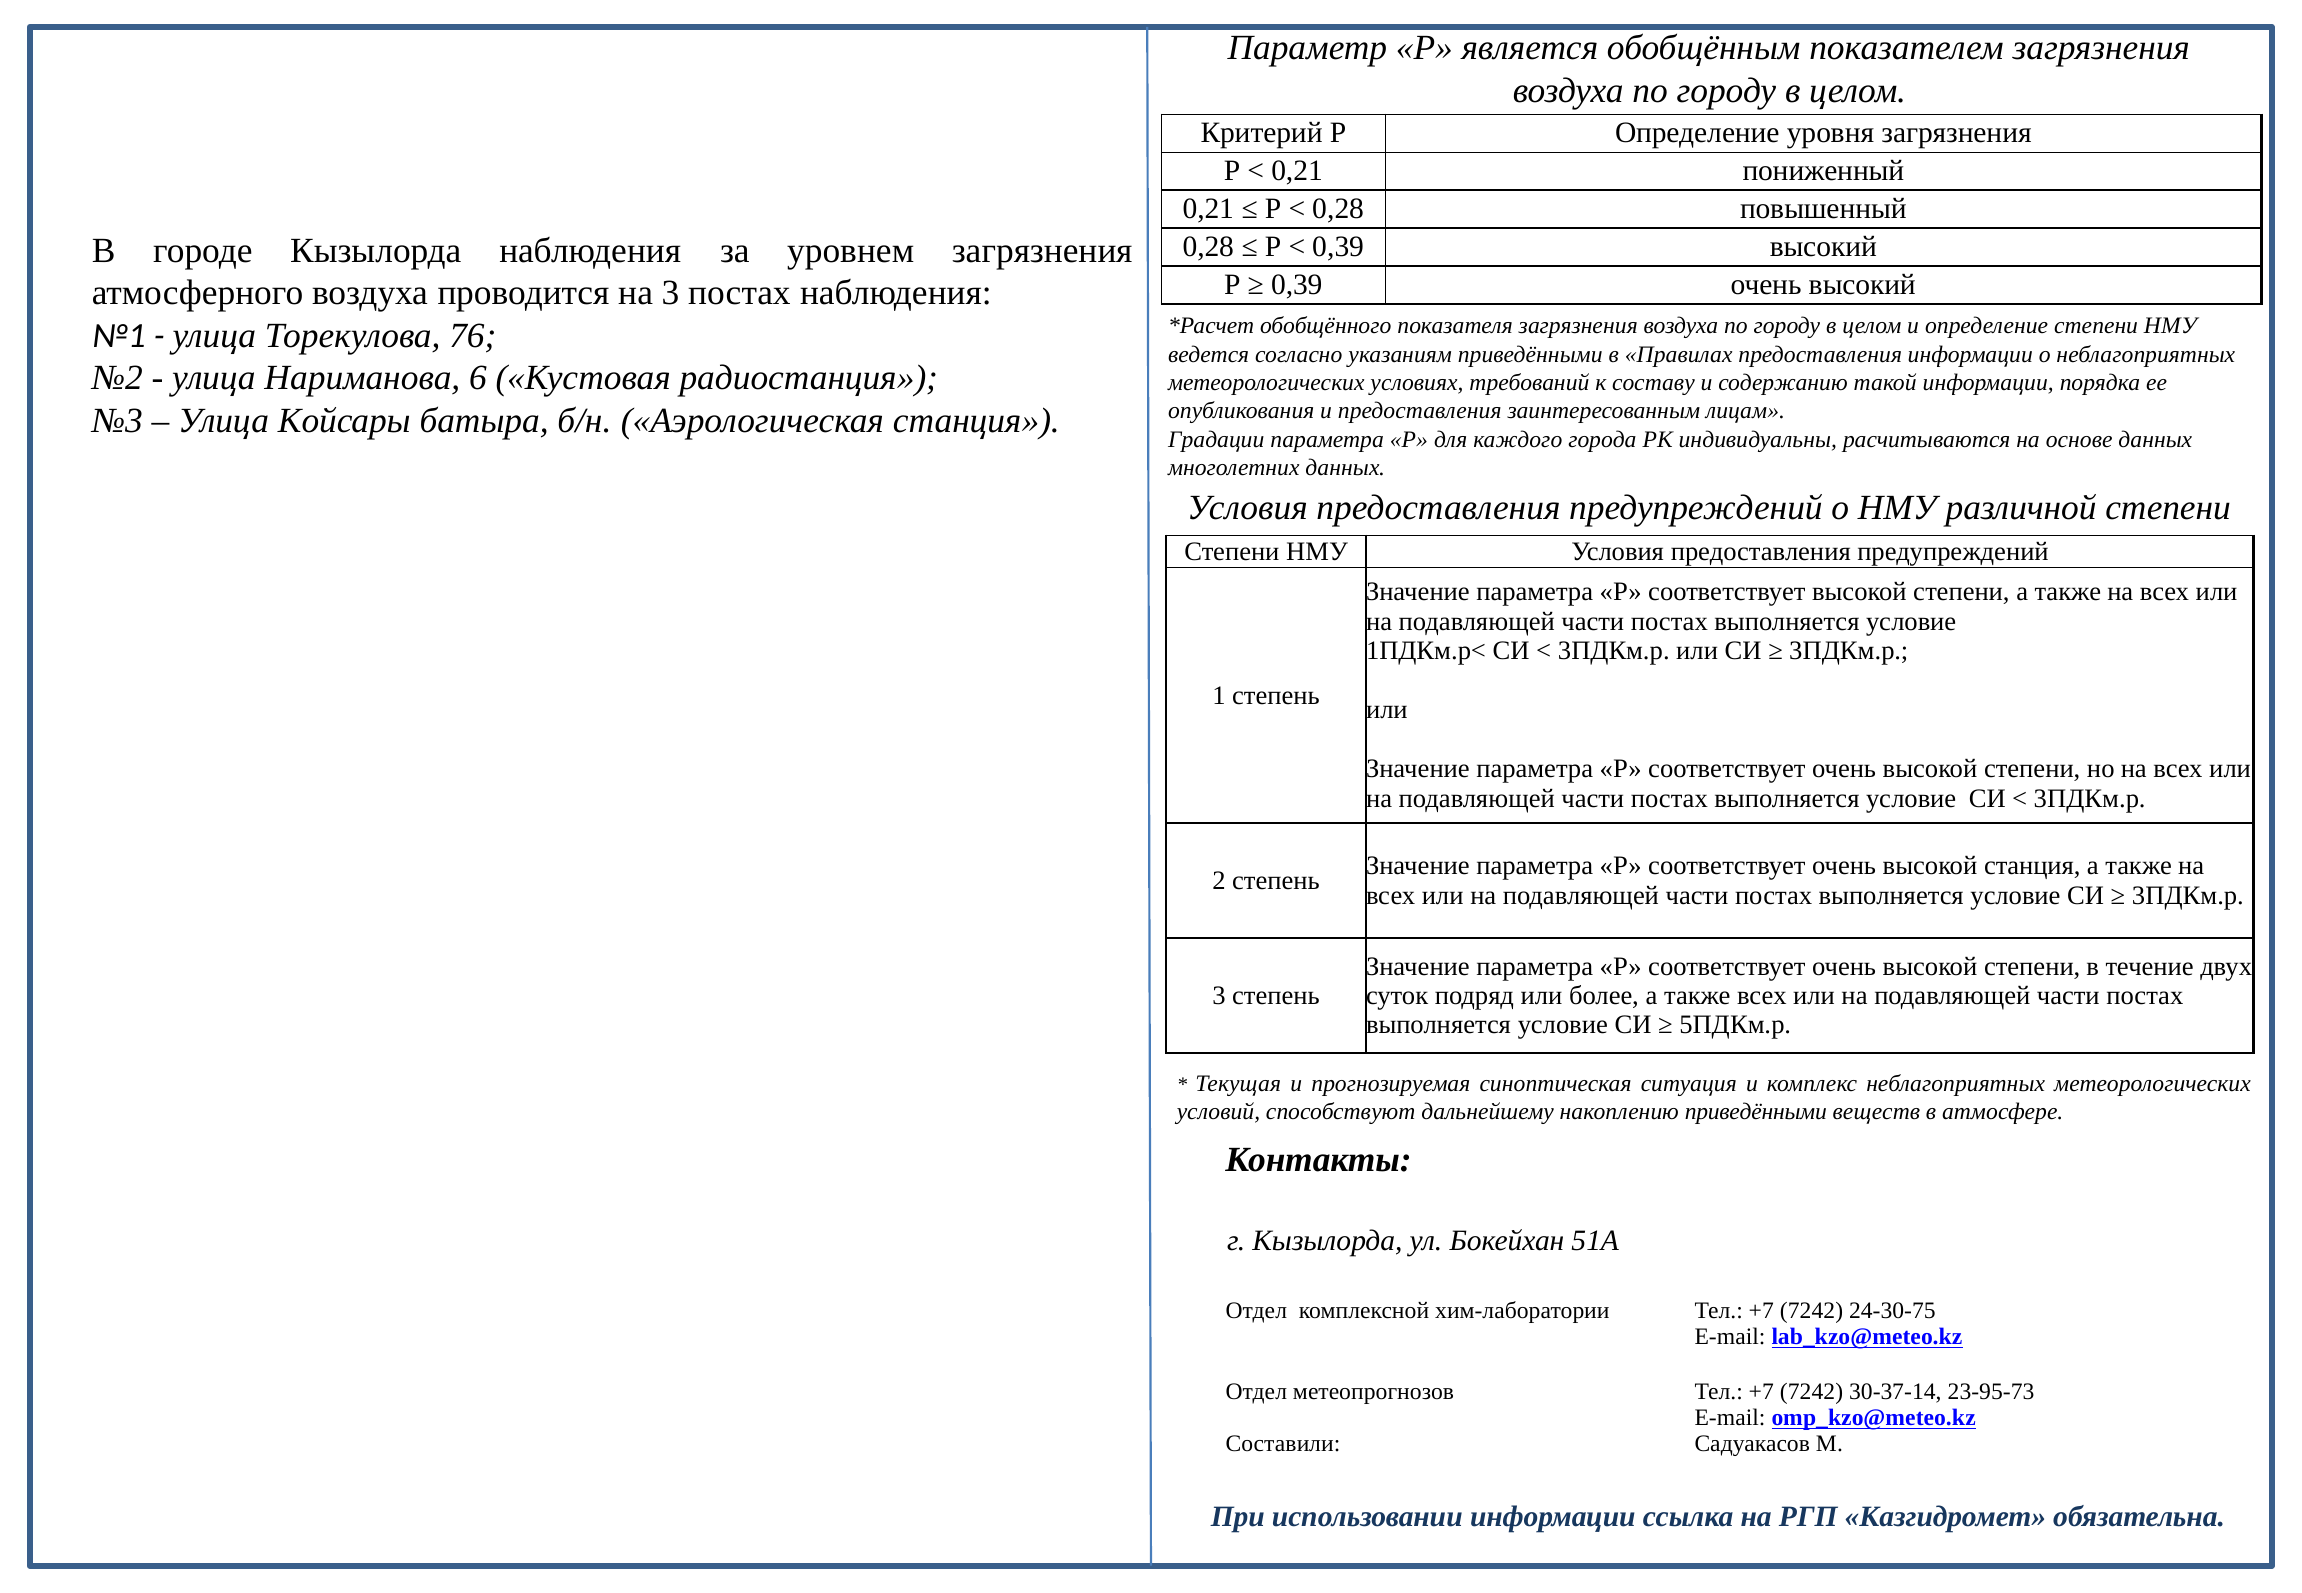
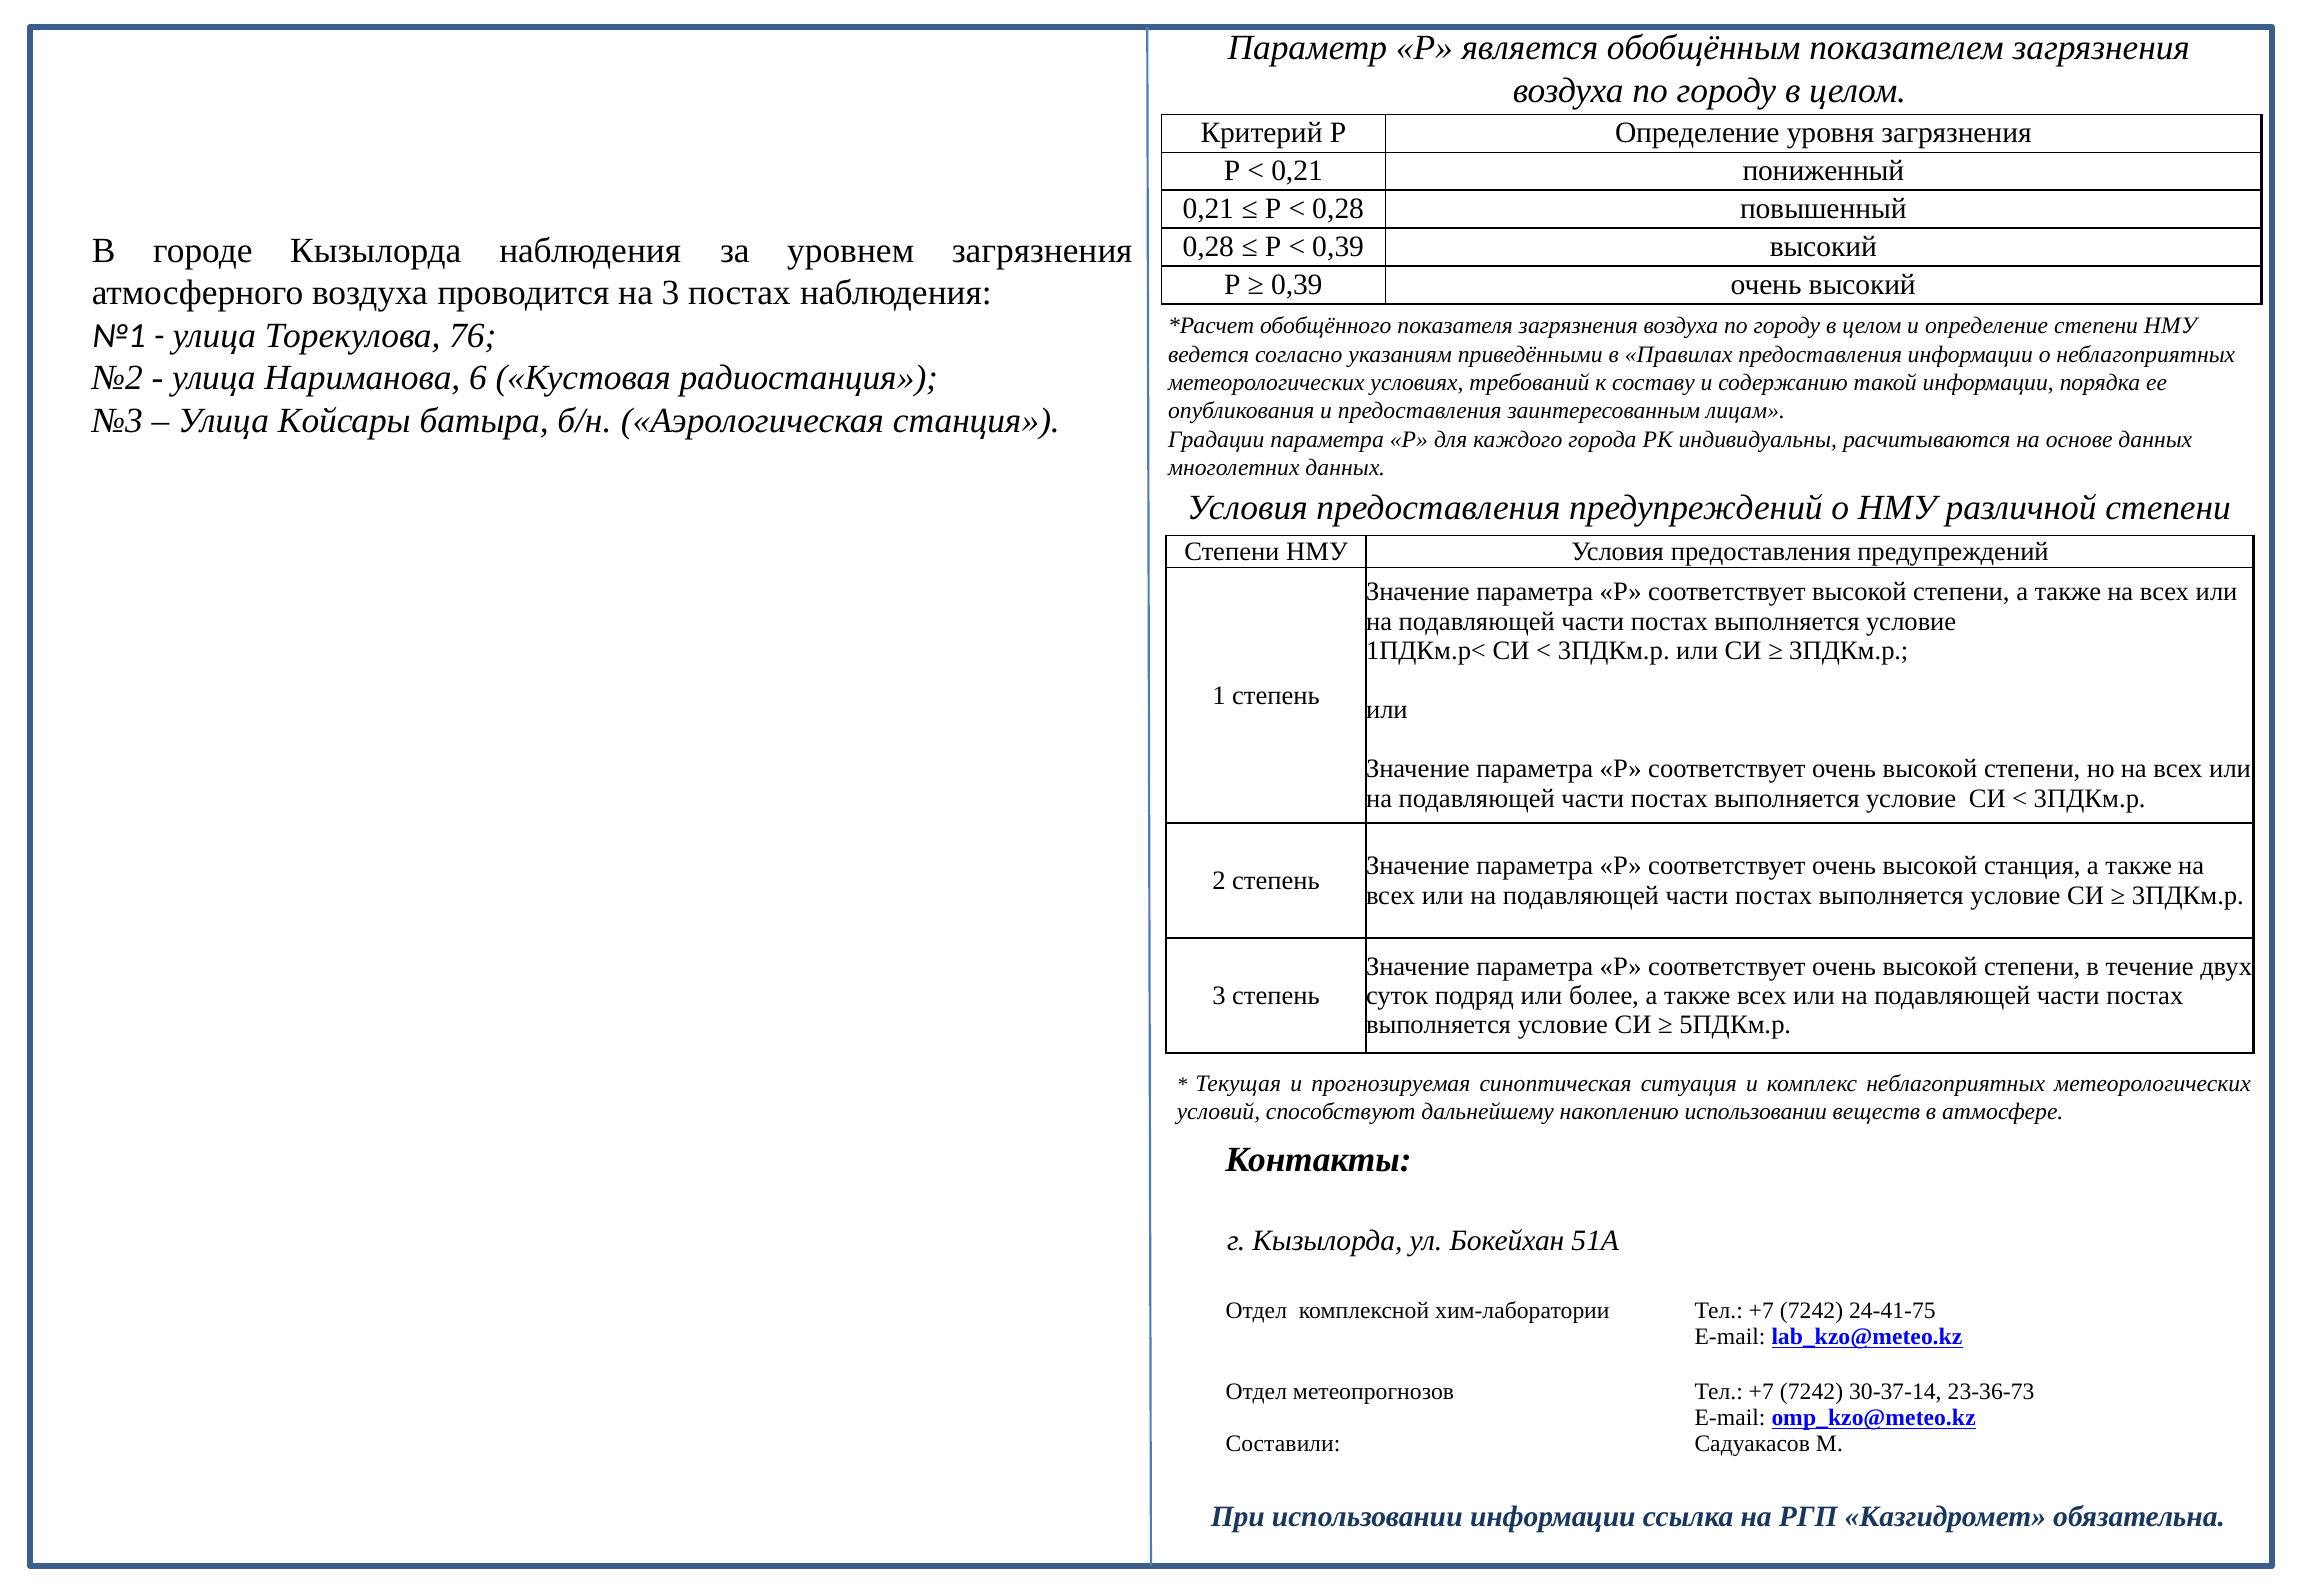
накоплению приведёнными: приведёнными -> использовании (1756, 1112)
24-30-75: 24-30-75 -> 24-41-75 (1892, 1311)
23-95-73: 23-95-73 -> 23-36-73 (1991, 1392)
